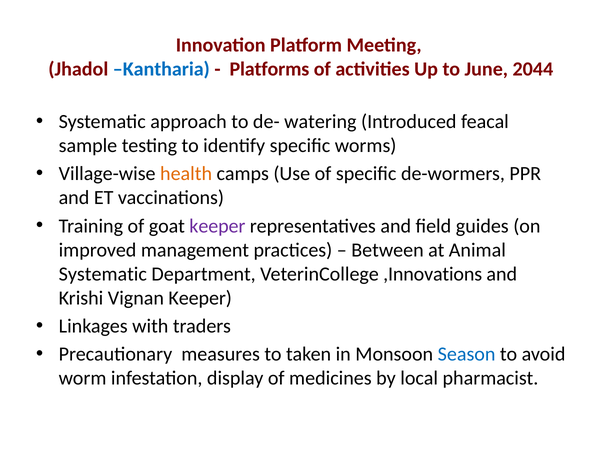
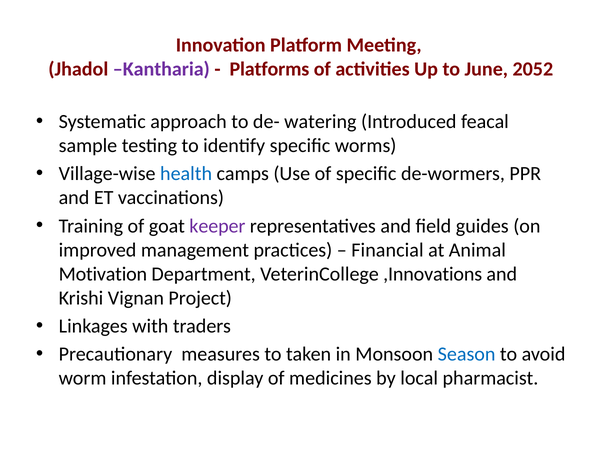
Kantharia colour: blue -> purple (161, 69)
2044: 2044 -> 2052 (533, 69)
health colour: orange -> blue (186, 174)
Between: Between -> Financial (387, 250)
Systematic: Systematic -> Motivation (103, 274)
Vignan Keeper: Keeper -> Project (200, 298)
